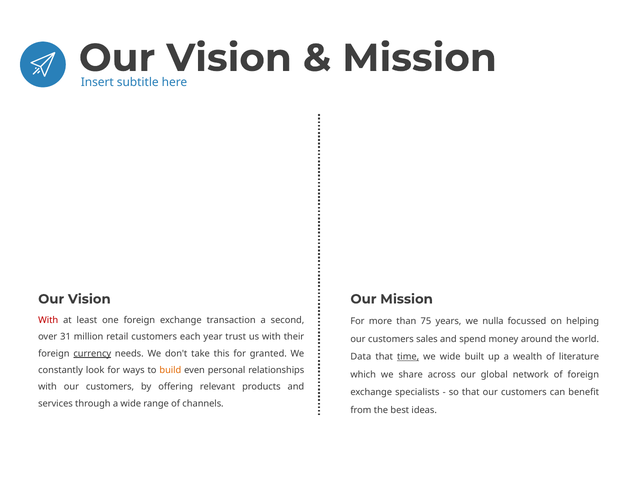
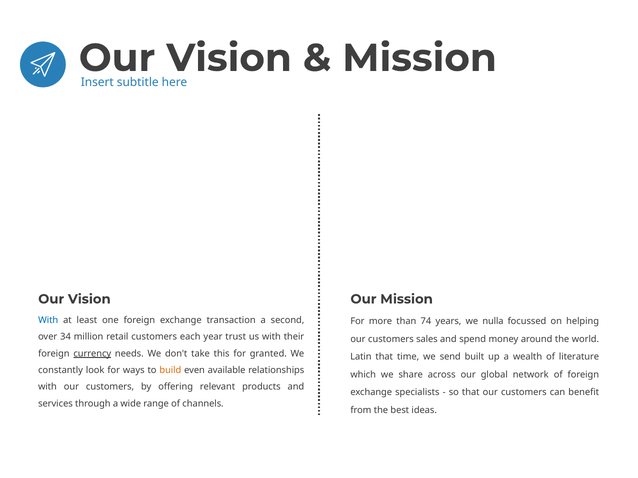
With colour: red -> blue (48, 320)
75: 75 -> 74 (426, 322)
31: 31 -> 34 (66, 337)
Data: Data -> Latin (361, 357)
time underline: present -> none (408, 357)
we wide: wide -> send (450, 357)
personal: personal -> available (227, 371)
